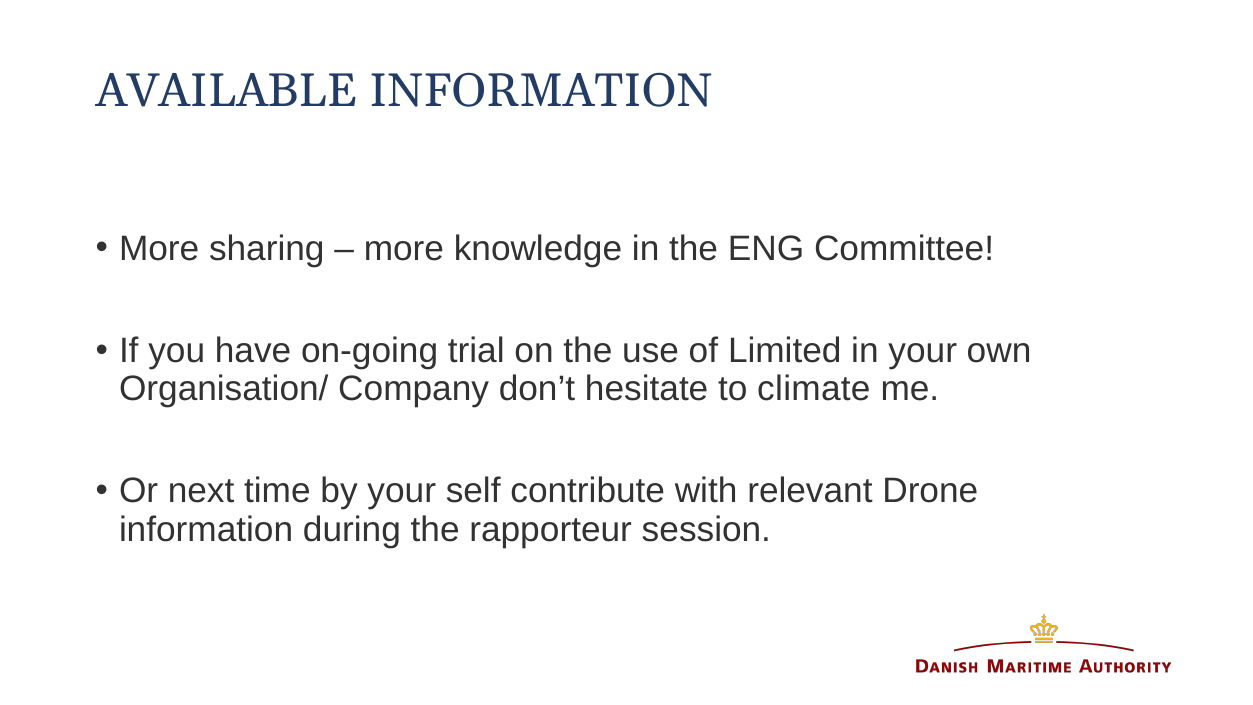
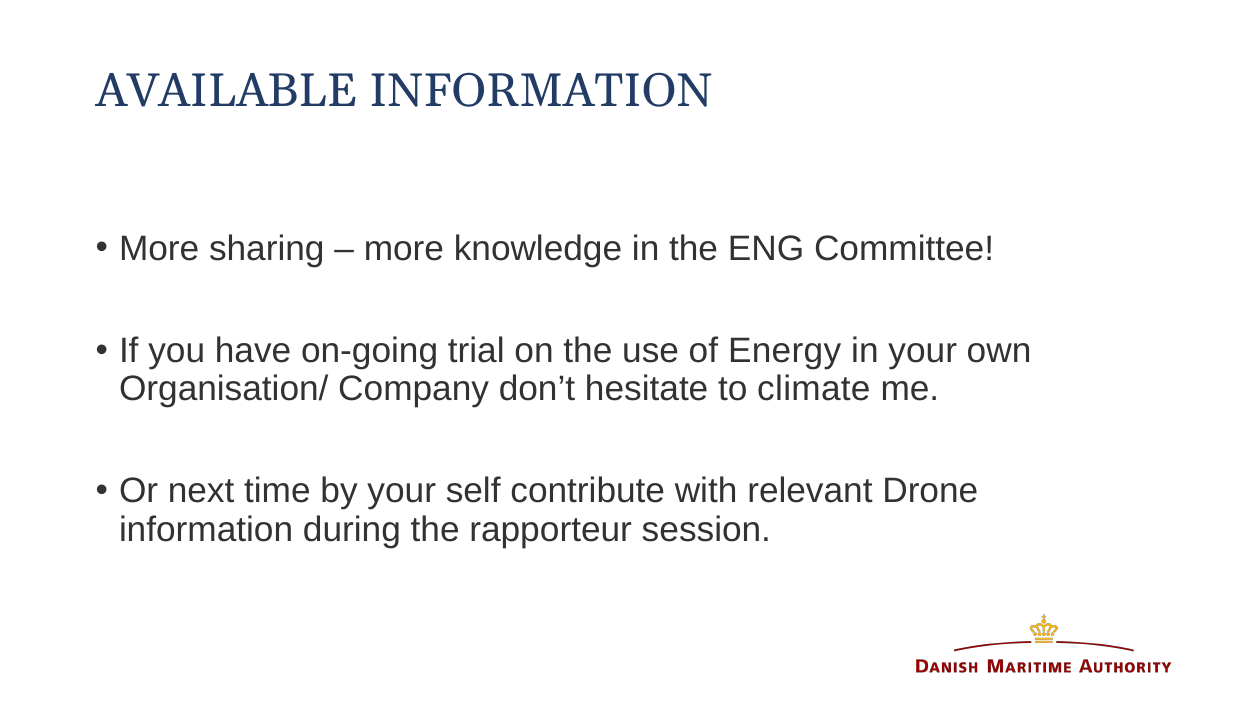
Limited: Limited -> Energy (785, 351)
